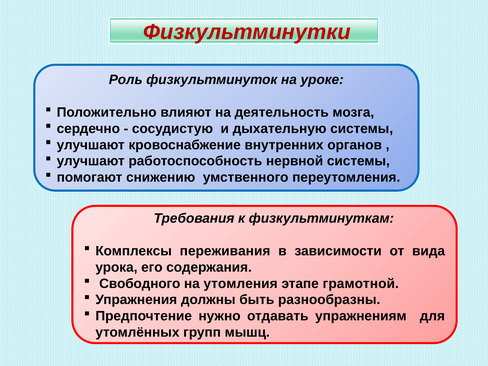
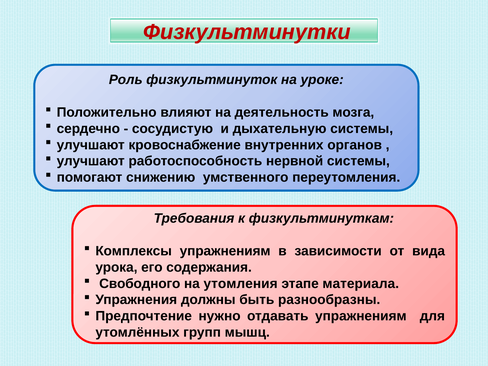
Комплексы переживания: переживания -> упражнениям (225, 251)
грамотной: грамотной -> материала (361, 284)
